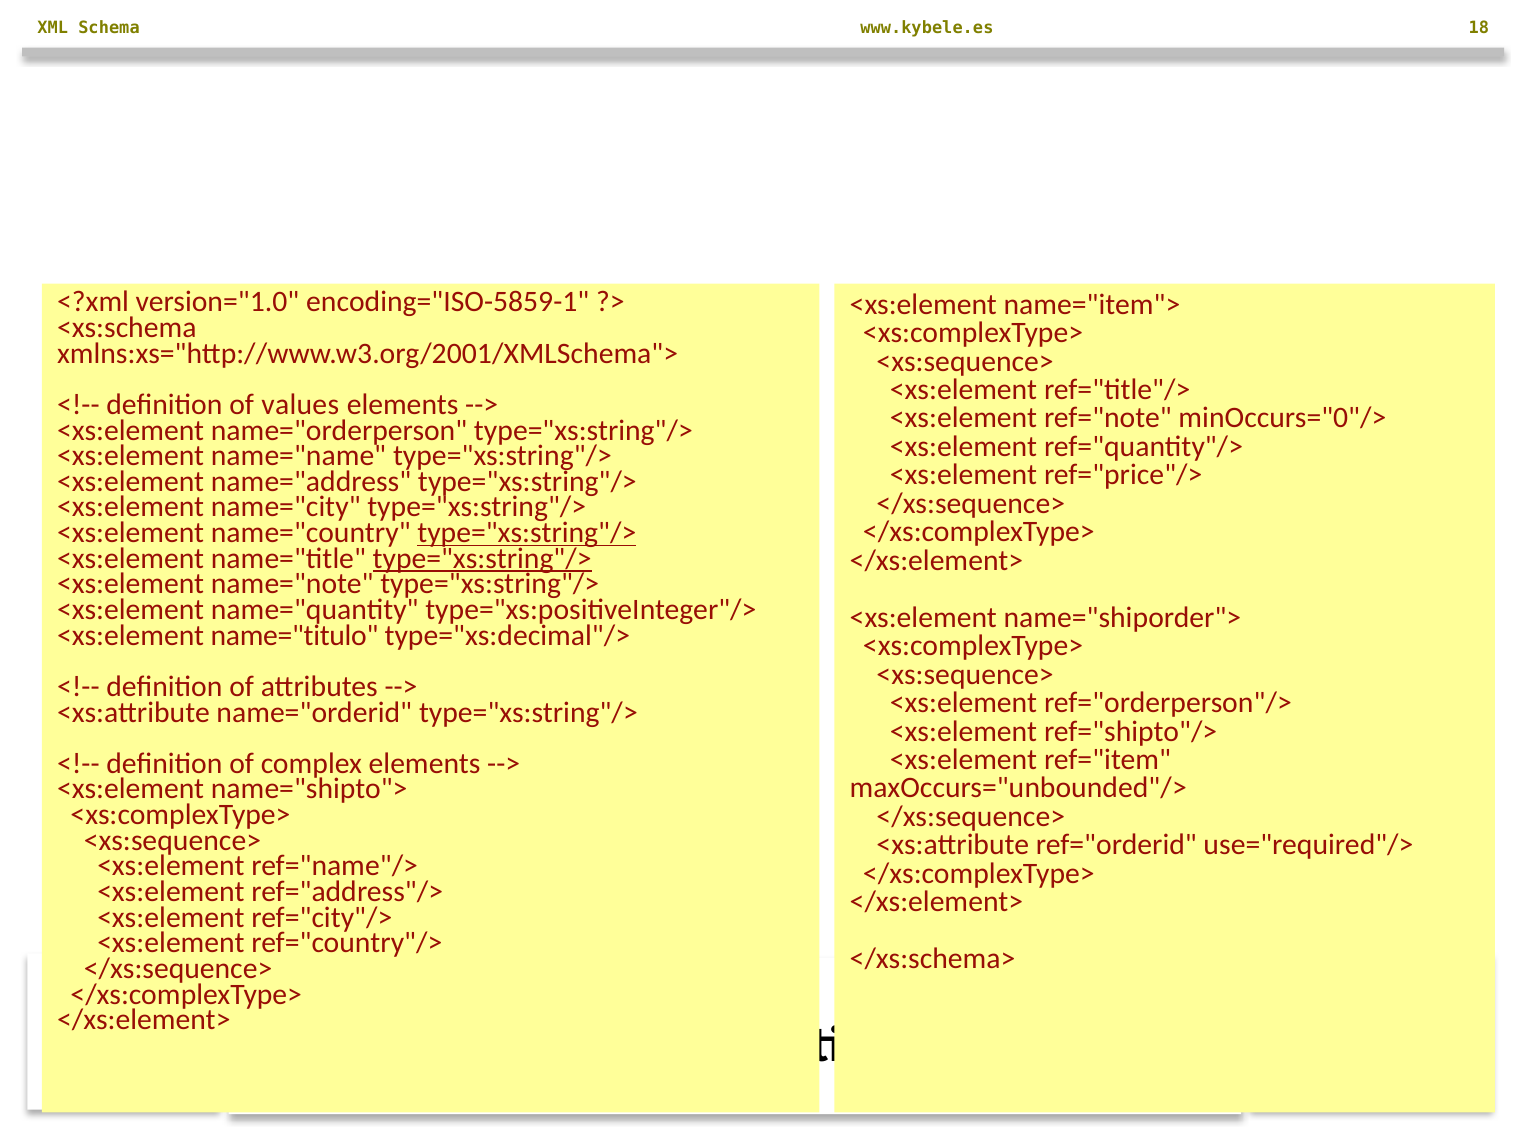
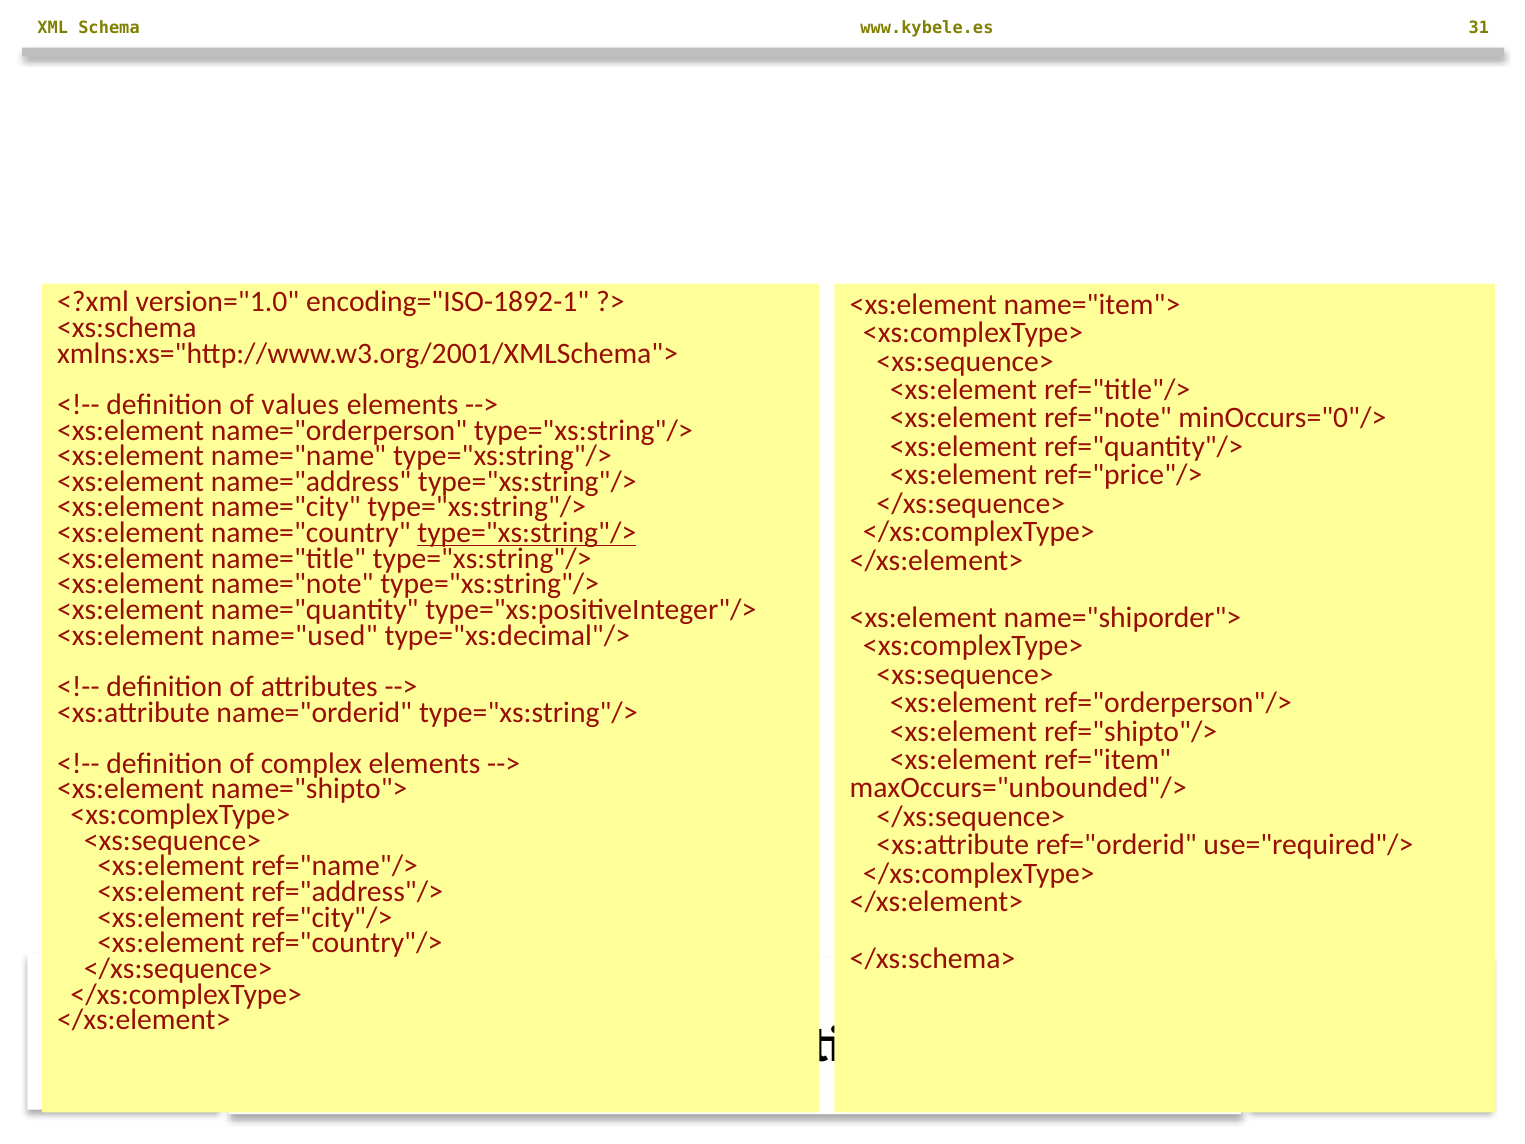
18: 18 -> 31 (1479, 28)
encoding="ISO-5859-1: encoding="ISO-5859-1 -> encoding="ISO-1892-1 (448, 302)
type="xs:string"/> underline: present -> none (482, 558)
name="titulo: name="titulo -> name="used (294, 635)
